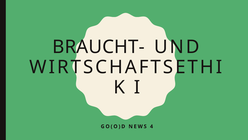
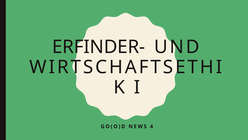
BRAUCHT-: BRAUCHT- -> ERFINDER- (99, 47)
